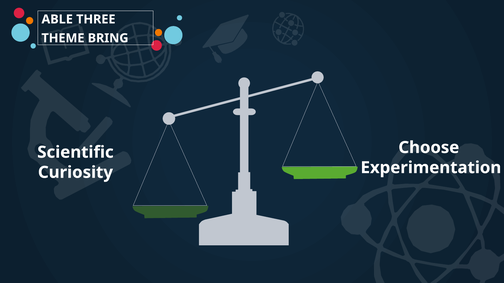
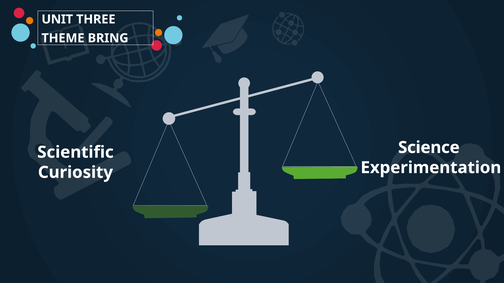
ABLE: ABLE -> UNIT (57, 19)
Choose: Choose -> Science (429, 148)
